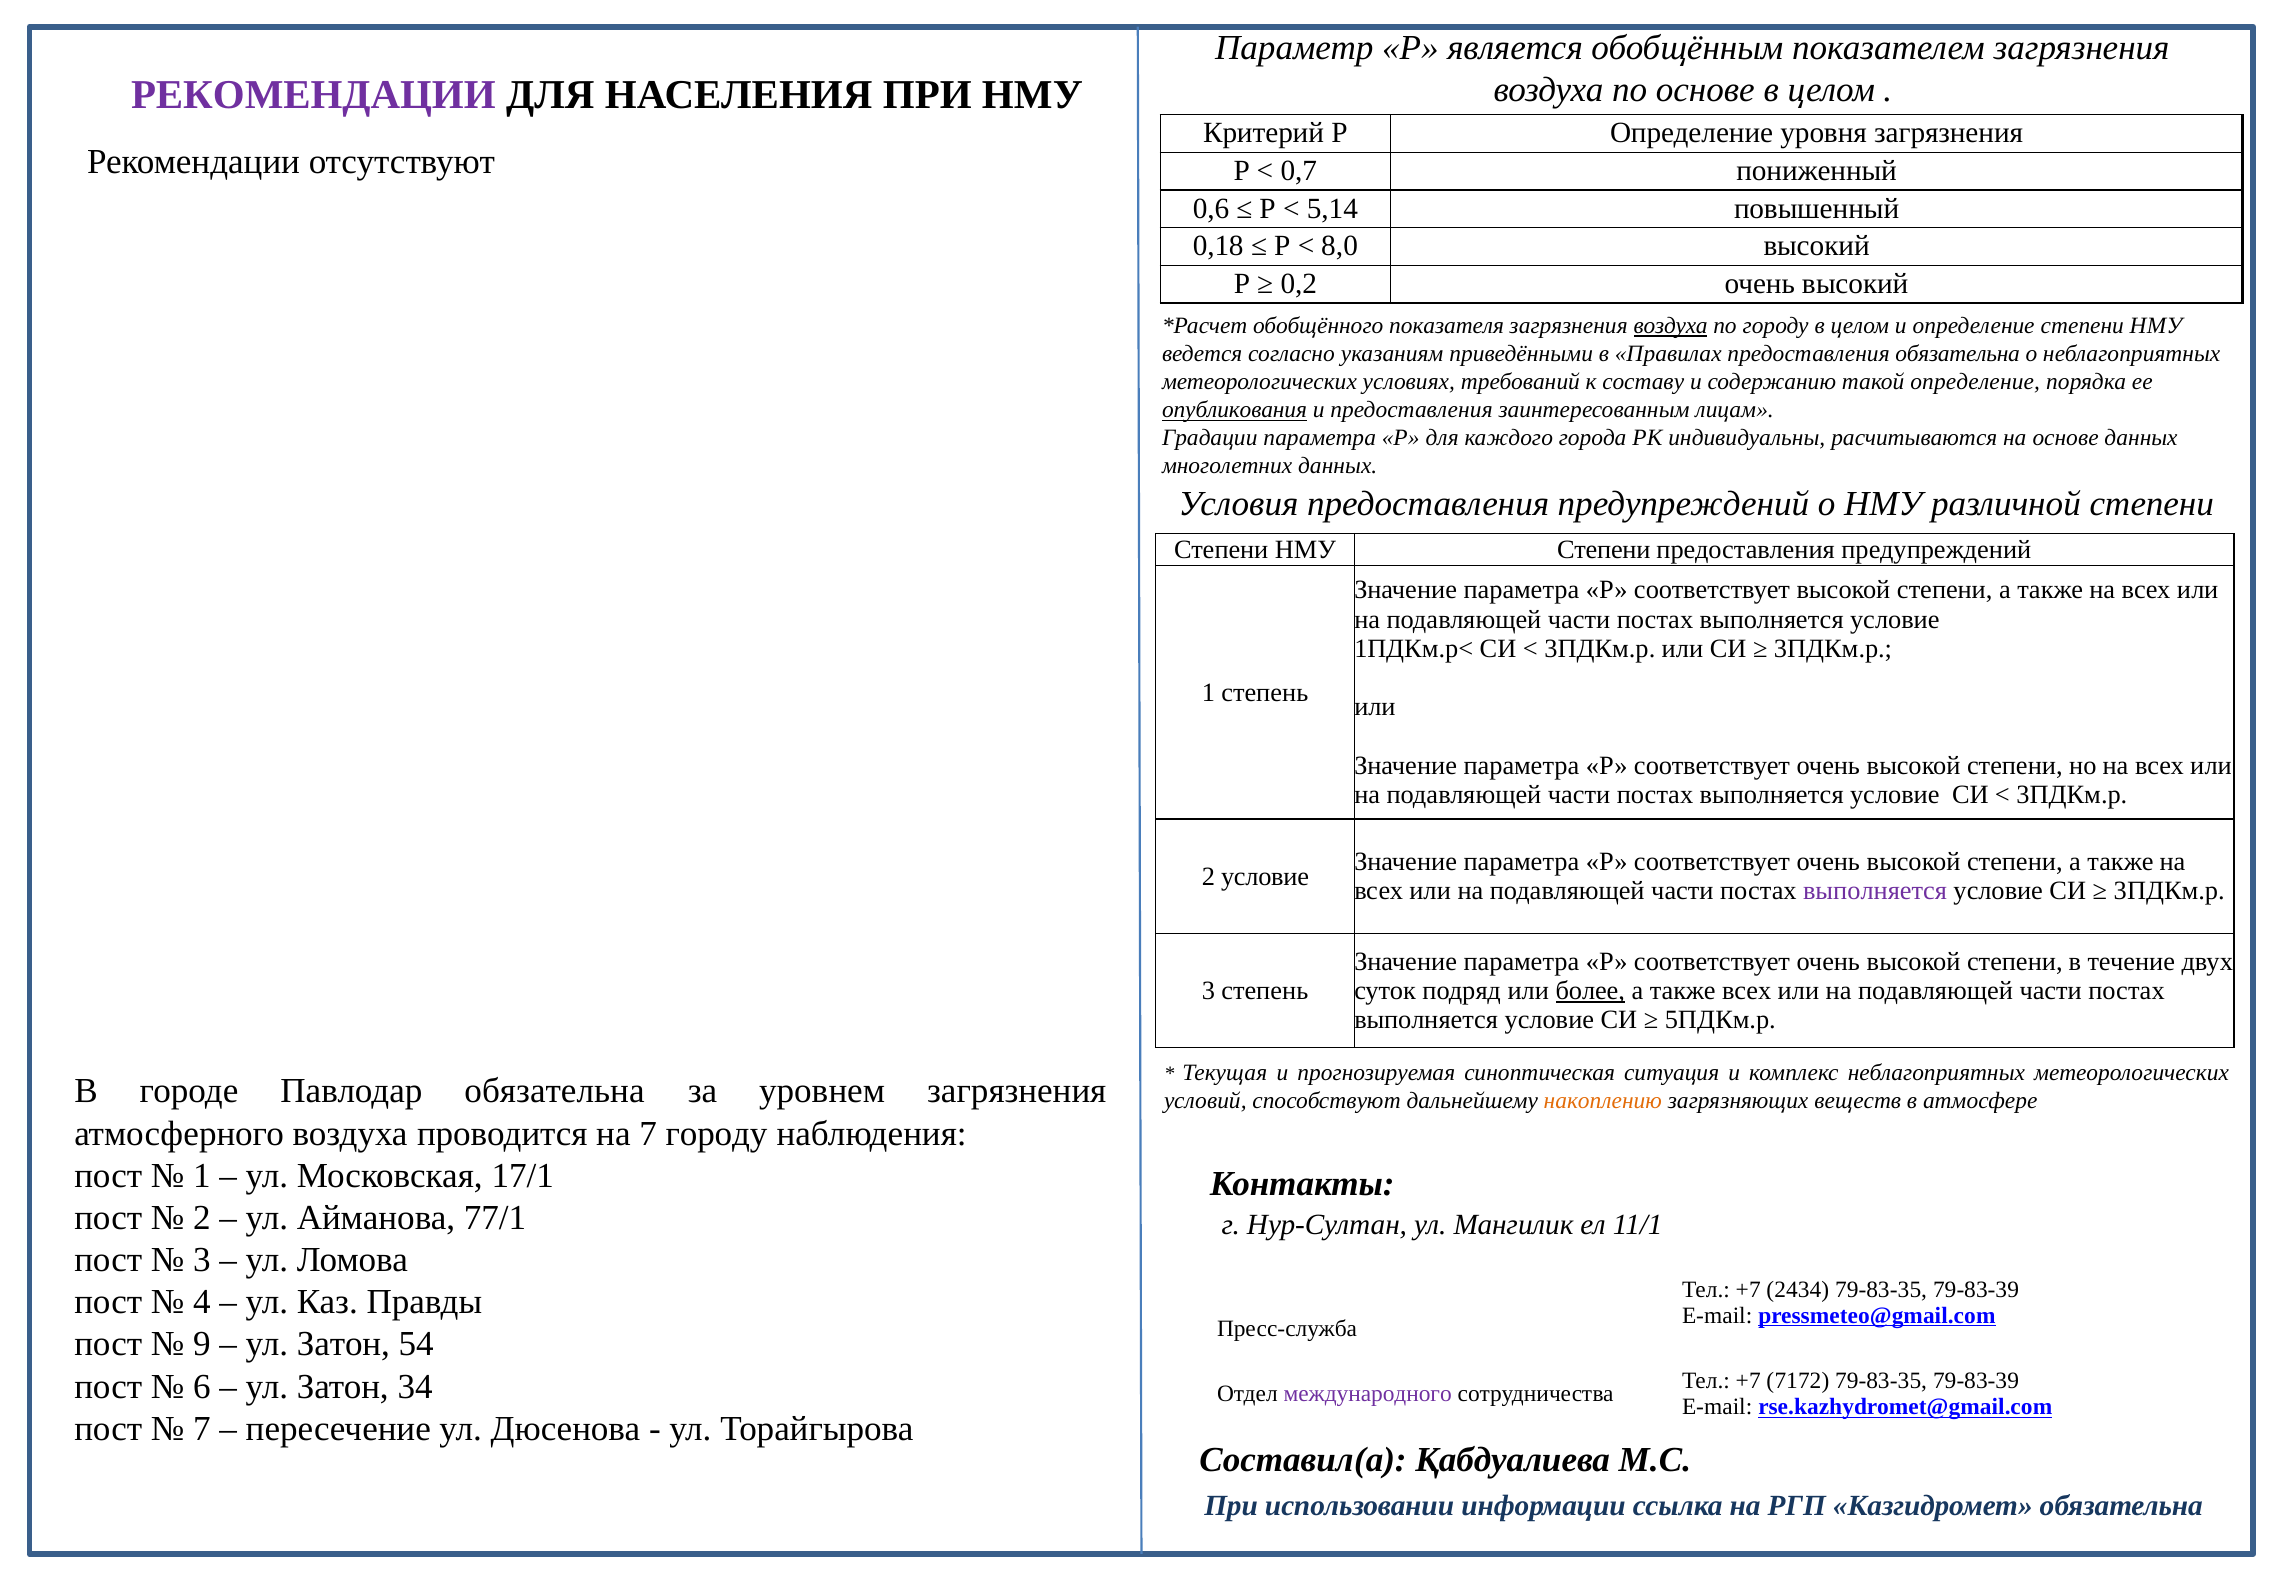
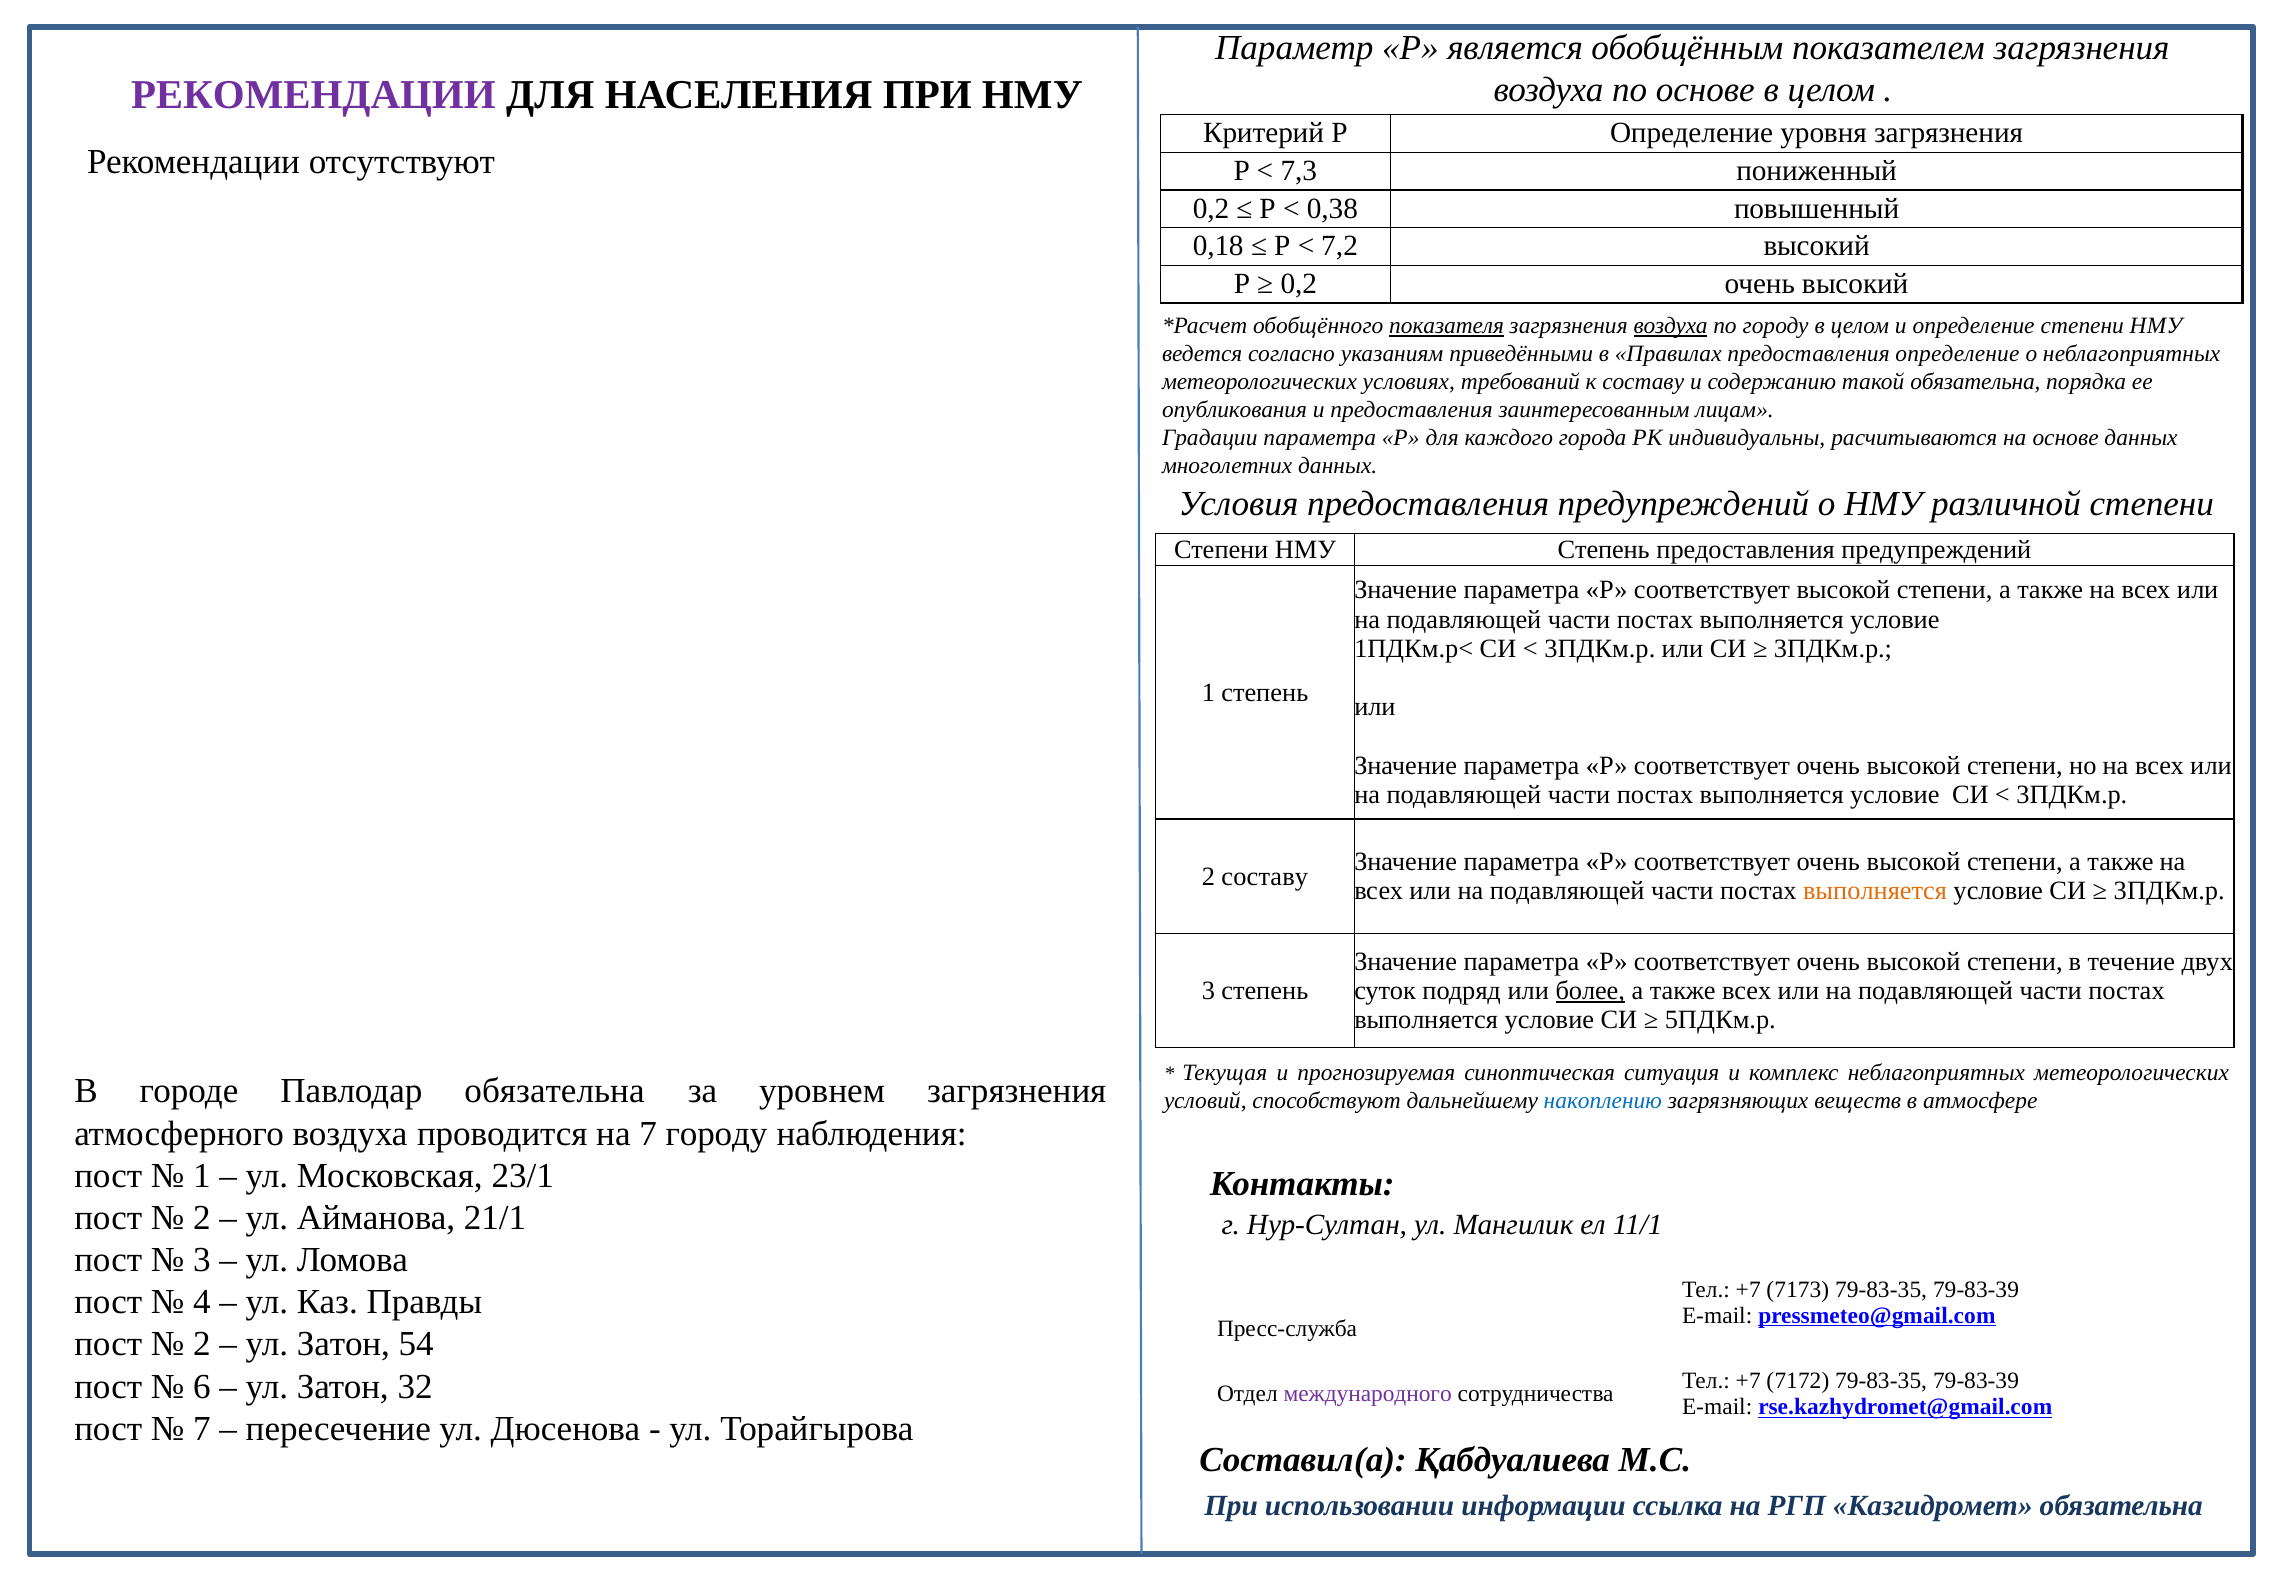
0,7: 0,7 -> 7,3 (1299, 171)
0,6: 0,6 -> 0,2 (1211, 209)
5,14: 5,14 -> 0,38 (1332, 209)
8,0: 8,0 -> 7,2 (1340, 246)
показателя underline: none -> present (1447, 326)
предоставления обязательна: обязательна -> определение (1957, 354)
такой определение: определение -> обязательна (1975, 382)
опубликования underline: present -> none (1234, 410)
НМУ Степени: Степени -> Степень (1604, 549)
2 условие: условие -> составу (1265, 876)
выполняется colour: purple -> orange (1875, 891)
накоплению colour: orange -> blue (1603, 1101)
17/1: 17/1 -> 23/1 (523, 1175)
77/1: 77/1 -> 21/1 (495, 1217)
2434: 2434 -> 7173 (1798, 1289)
9: 9 -> 2 (202, 1344)
34: 34 -> 32 (415, 1386)
